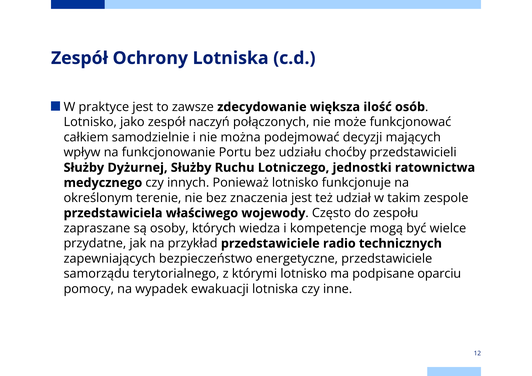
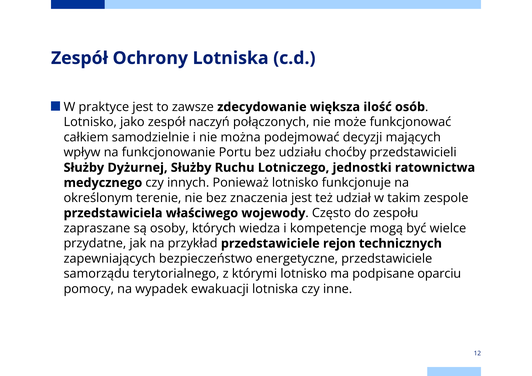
radio: radio -> rejon (339, 244)
